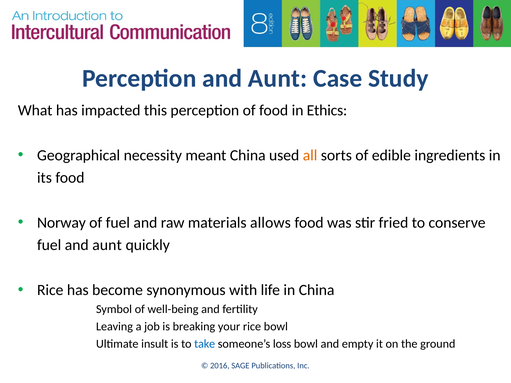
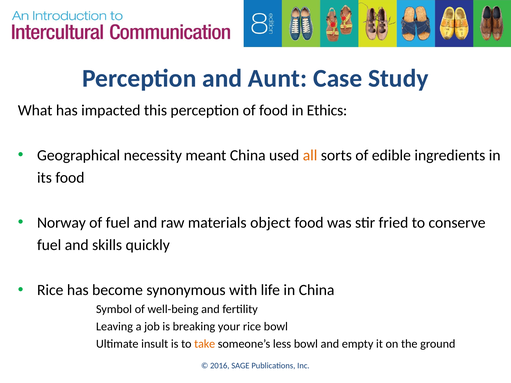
allows: allows -> object (270, 223)
fuel and aunt: aunt -> skills (107, 245)
take colour: blue -> orange (205, 344)
loss: loss -> less (282, 344)
